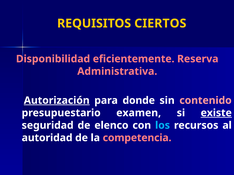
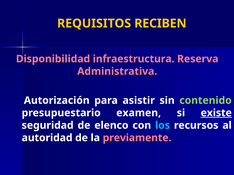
CIERTOS: CIERTOS -> RECIBEN (160, 23)
eficientemente: eficientemente -> infraestructura (134, 59)
Autorización underline: present -> none (57, 101)
donde: donde -> asistir (139, 101)
contenido colour: pink -> light green (206, 101)
competencia: competencia -> previamente (137, 138)
